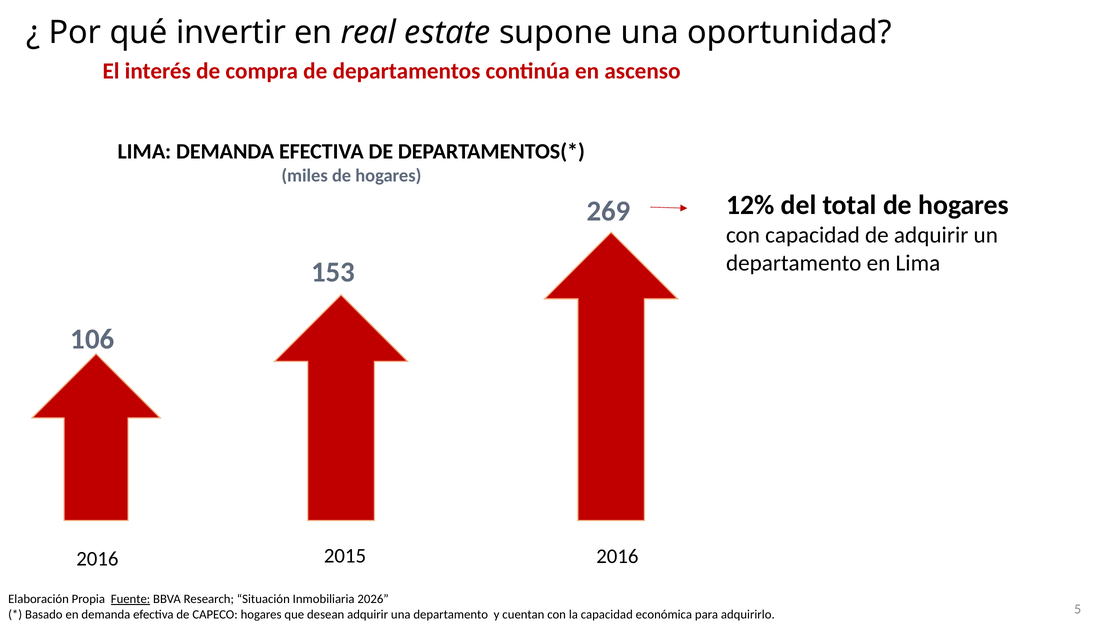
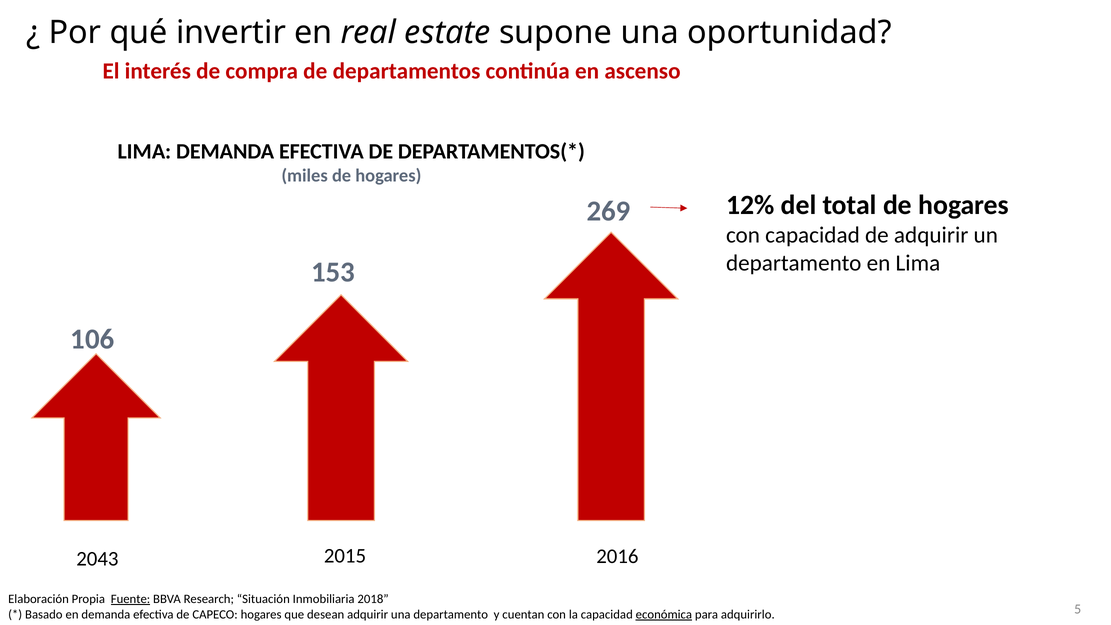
2016: 2016 -> 2043 (97, 559)
2026: 2026 -> 2018 (373, 599)
económica underline: none -> present (664, 614)
